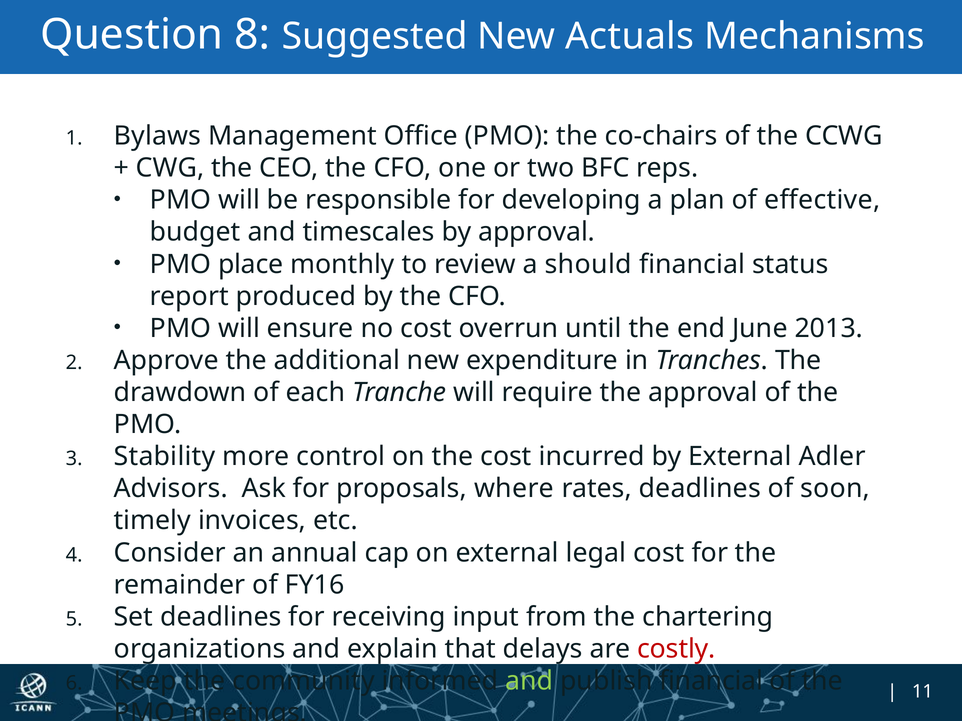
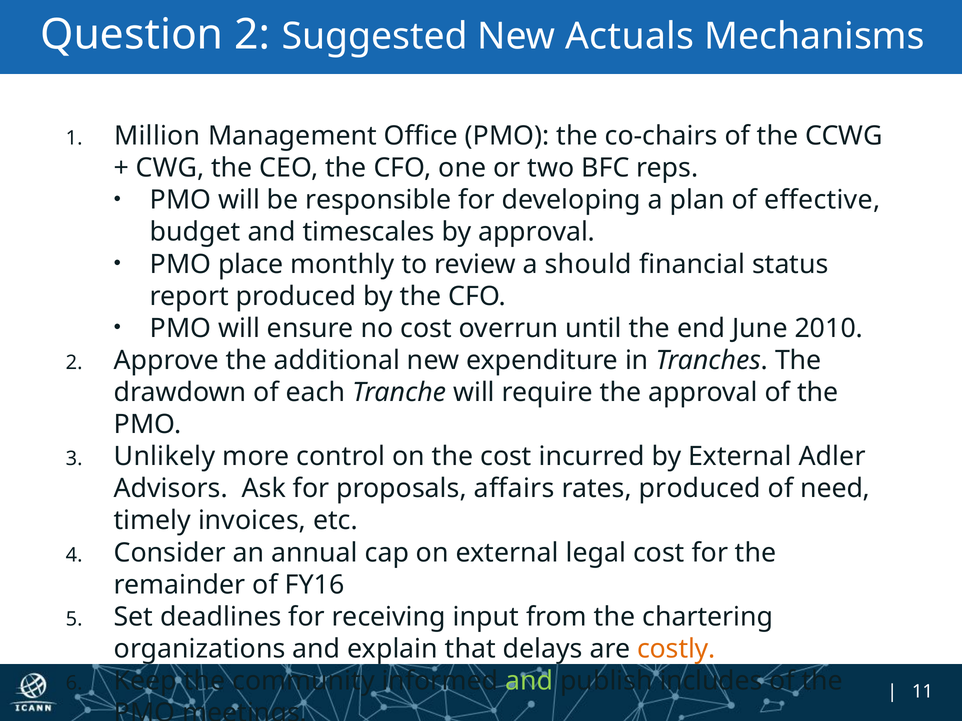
Question 8: 8 -> 2 (252, 34)
Bylaws: Bylaws -> Million (157, 136)
2013: 2013 -> 2010 (829, 329)
Stability: Stability -> Unlikely (165, 457)
where: where -> affairs (514, 489)
rates deadlines: deadlines -> produced (700, 489)
soon: soon -> need (835, 489)
costly colour: red -> orange (676, 649)
publish financial: financial -> includes (711, 681)
